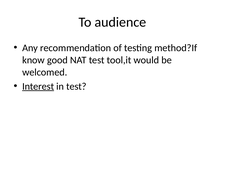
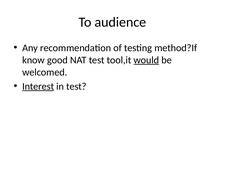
would underline: none -> present (146, 60)
